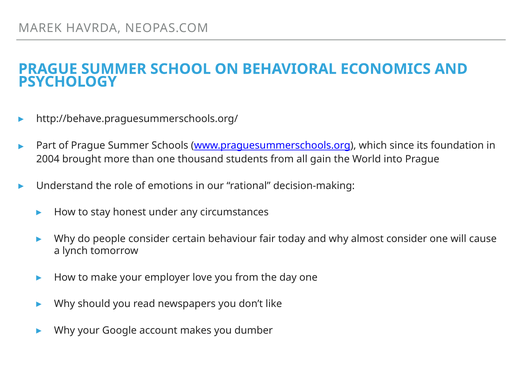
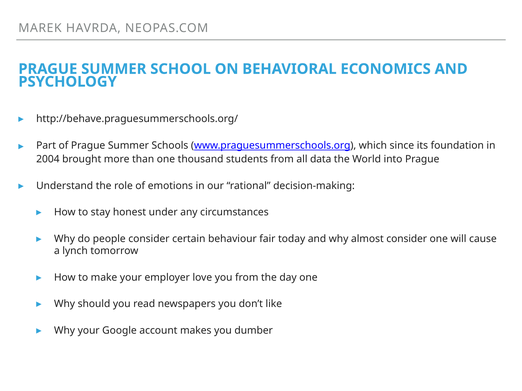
gain: gain -> data (321, 159)
